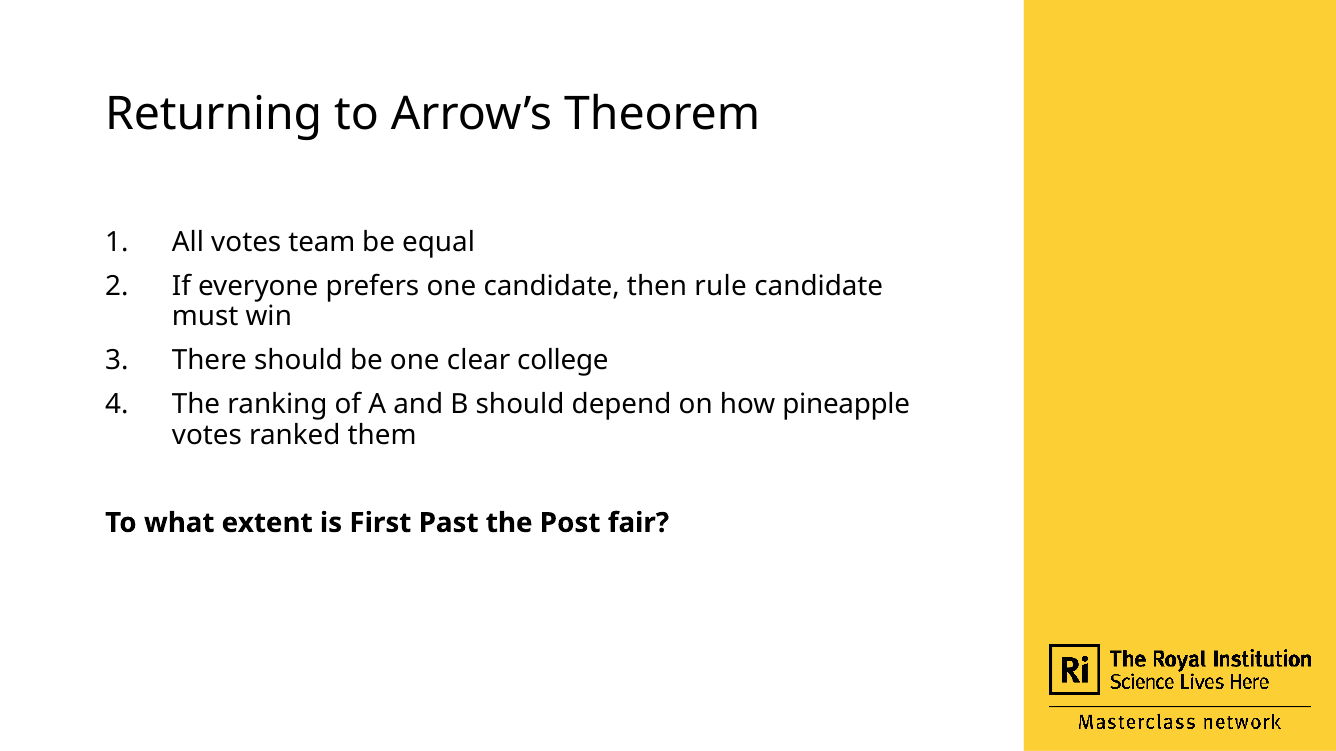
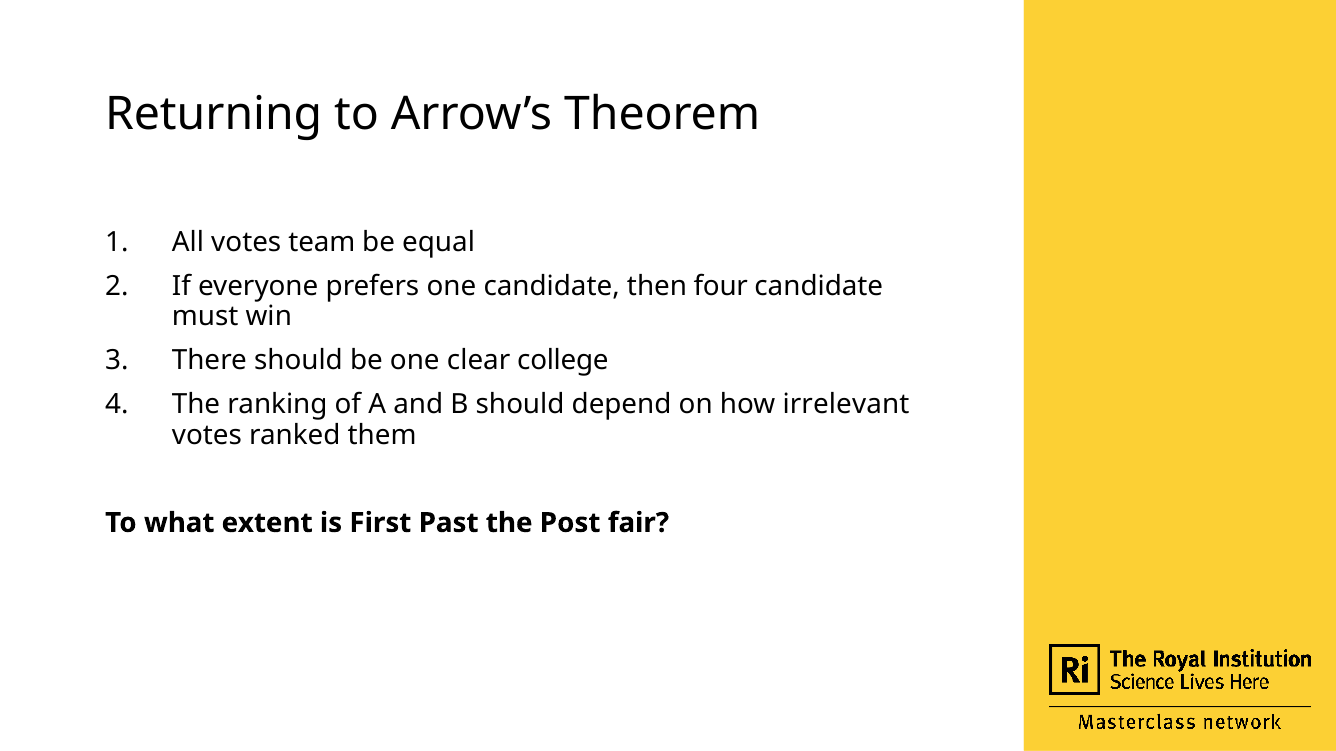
rule: rule -> four (721, 287)
pineapple: pineapple -> irrelevant (846, 405)
